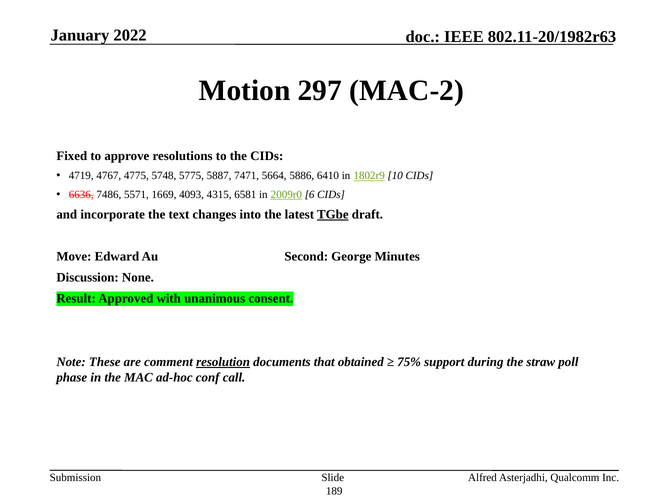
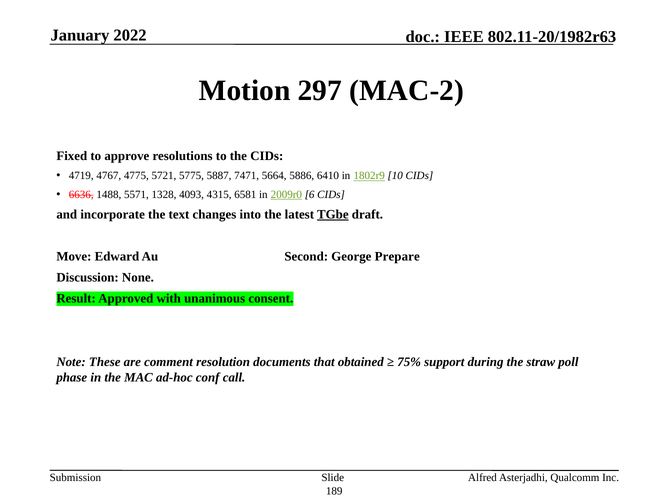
5748: 5748 -> 5721 (164, 175)
7486: 7486 -> 1488 (109, 194)
1669: 1669 -> 1328 (164, 194)
Minutes: Minutes -> Prepare (397, 256)
resolution underline: present -> none (223, 361)
